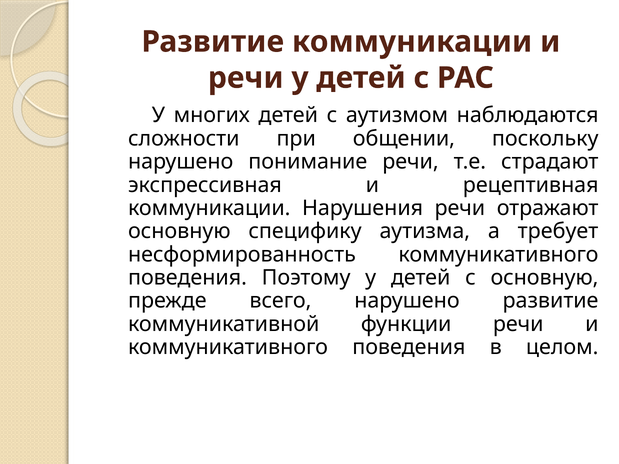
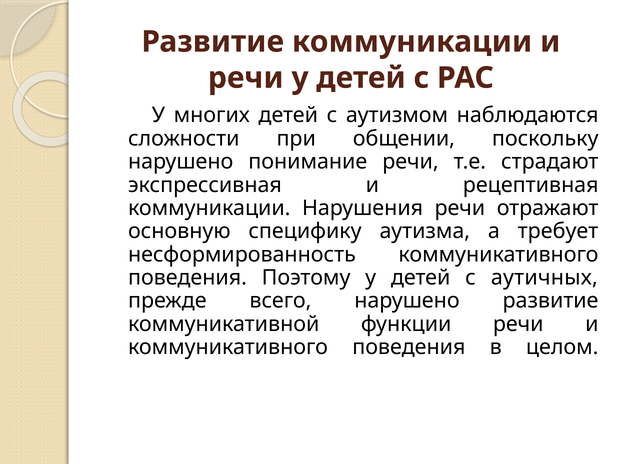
с основную: основную -> аутичных (544, 278)
